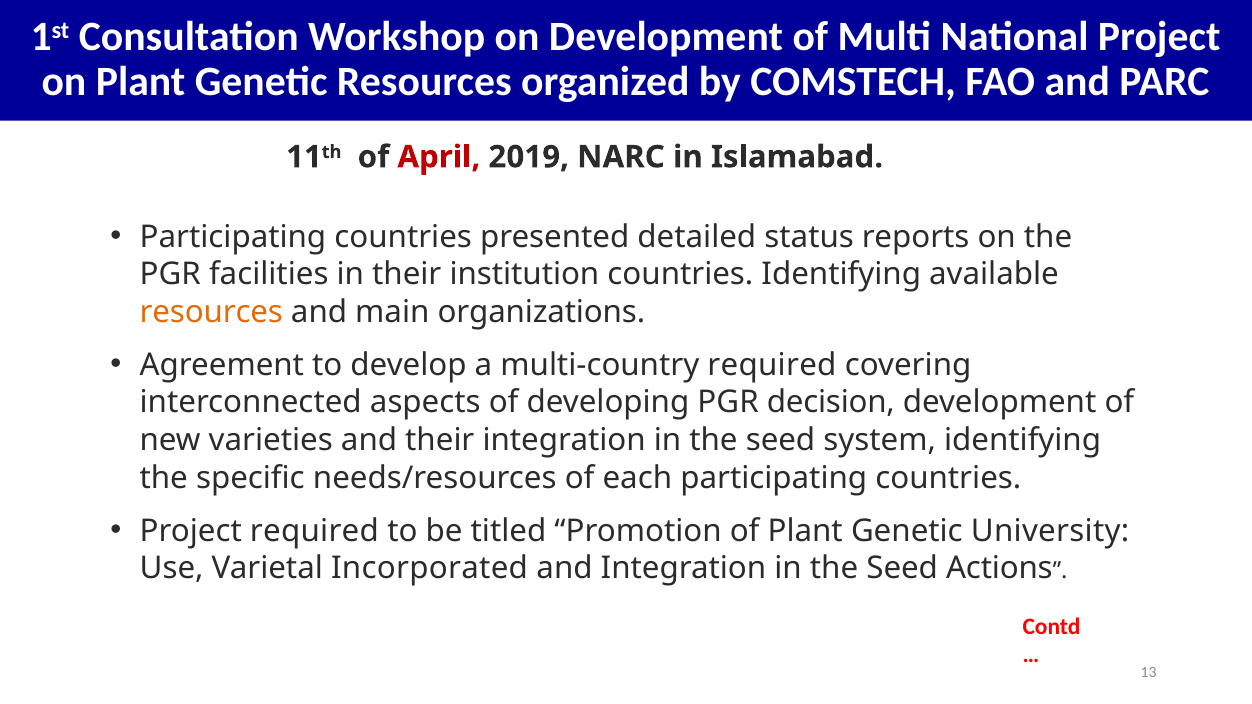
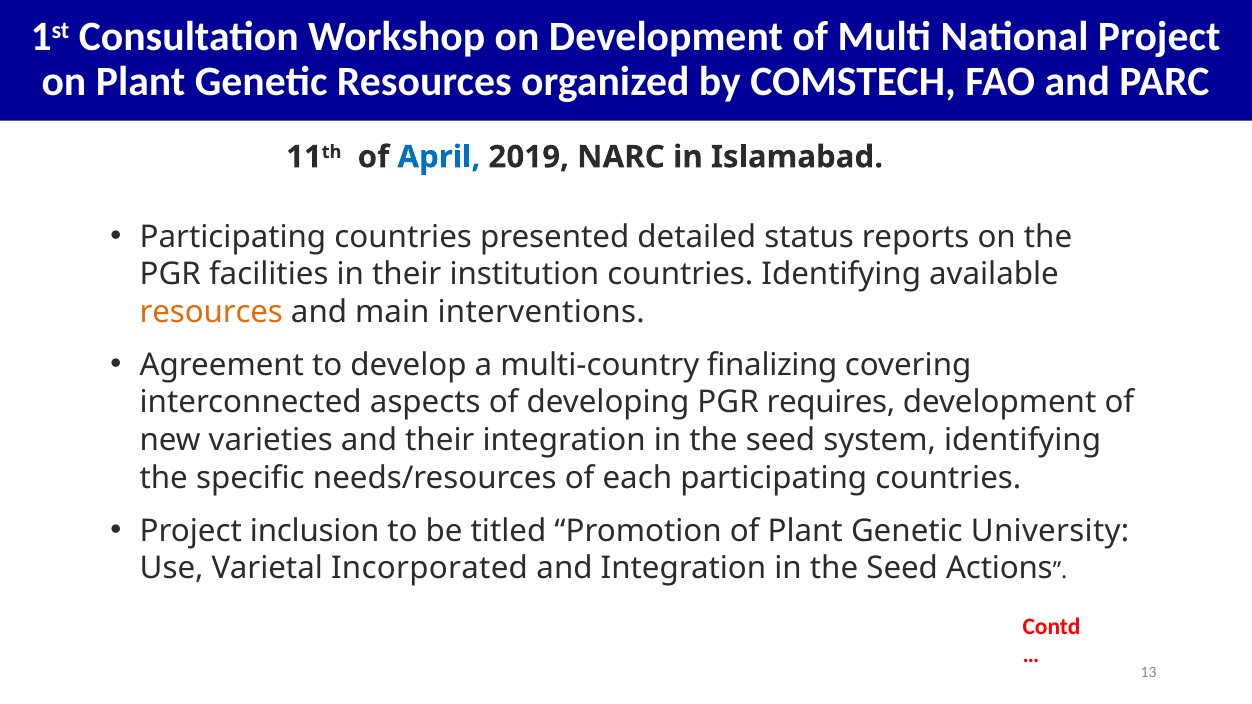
April colour: red -> blue (439, 157)
organizations: organizations -> interventions (541, 312)
multi-country required: required -> finalizing (772, 365)
decision: decision -> requires (831, 403)
Project required: required -> inclusion (315, 531)
